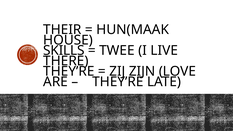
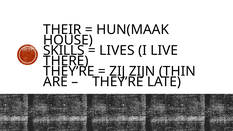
TWEE: TWEE -> LIVES (117, 50)
LOVE: LOVE -> THIN (177, 71)
